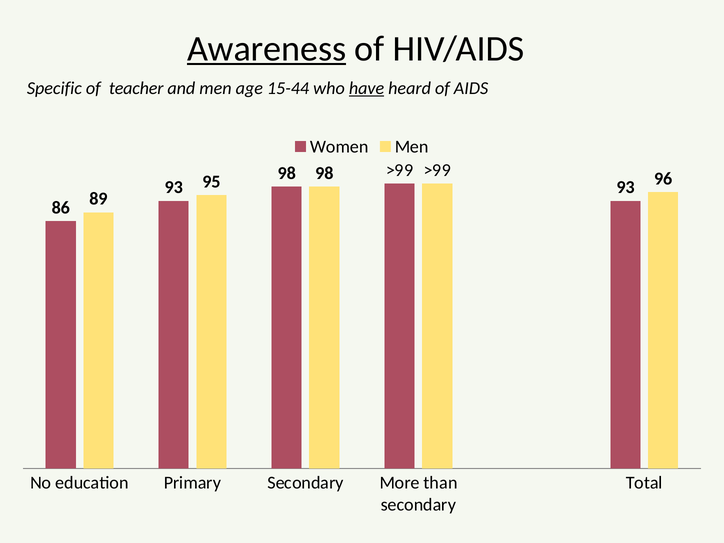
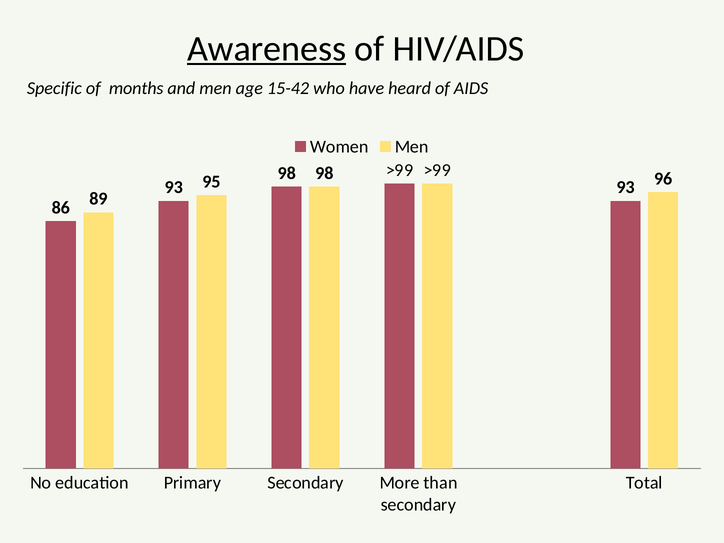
teacher: teacher -> months (136, 88)
15-44: 15-44 -> 15-42 (288, 88)
have underline: present -> none (367, 88)
